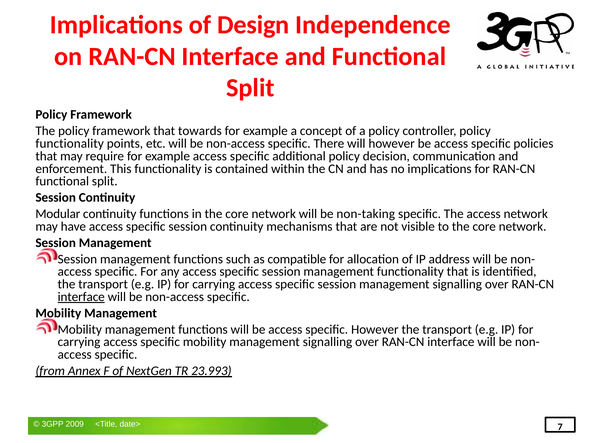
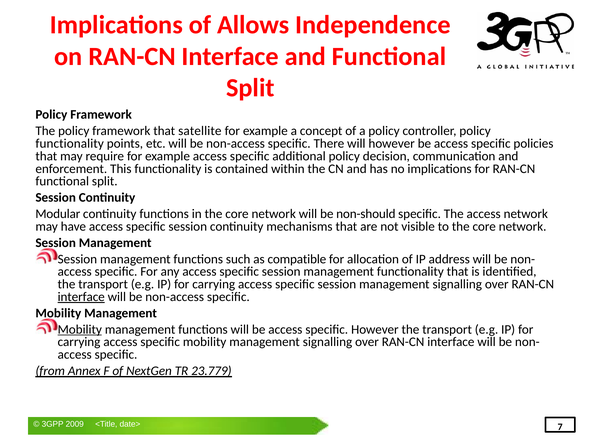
Design: Design -> Allows (253, 25)
towards: towards -> satellite (200, 131)
non-taking: non-taking -> non-should (366, 214)
Mobility underline: none -> present (80, 330)
23.993: 23.993 -> 23.779 (211, 371)
